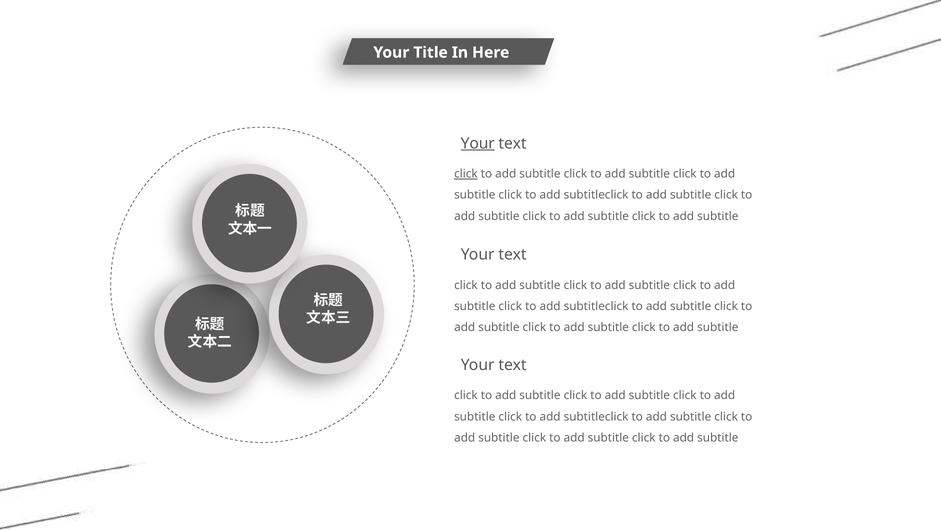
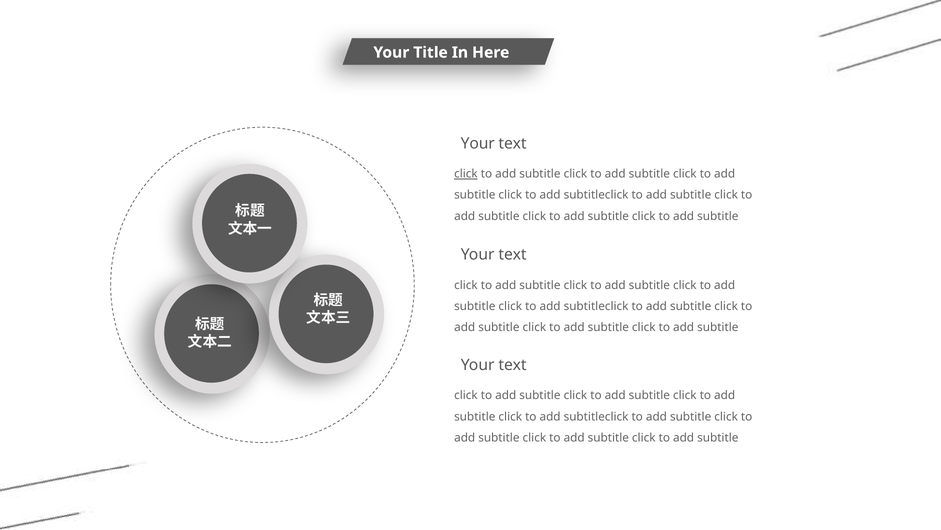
Your underline: present -> none (478, 143)
